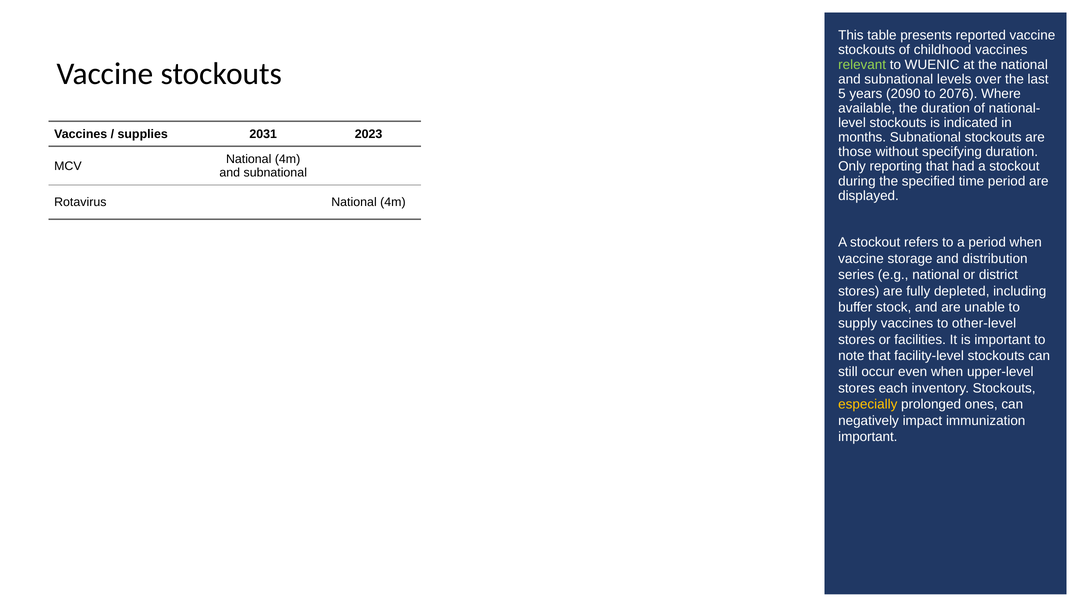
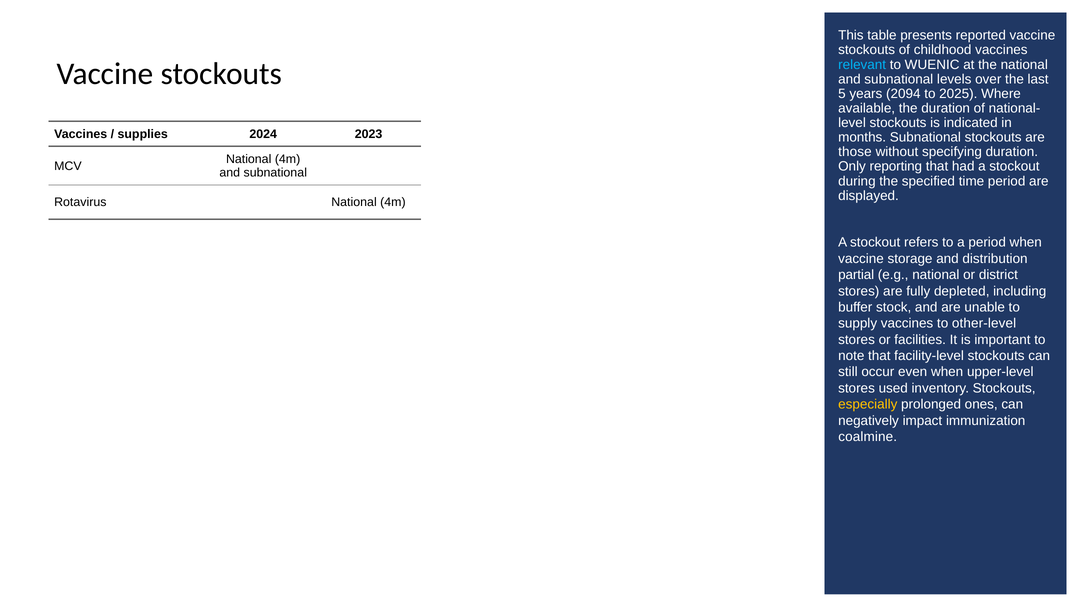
relevant colour: light green -> light blue (862, 65)
2090: 2090 -> 2094 (903, 94)
2076: 2076 -> 2025 (958, 94)
2031: 2031 -> 2024 (263, 134)
series: series -> partial (856, 275)
each: each -> used (893, 389)
important: important -> coalmine (868, 437)
